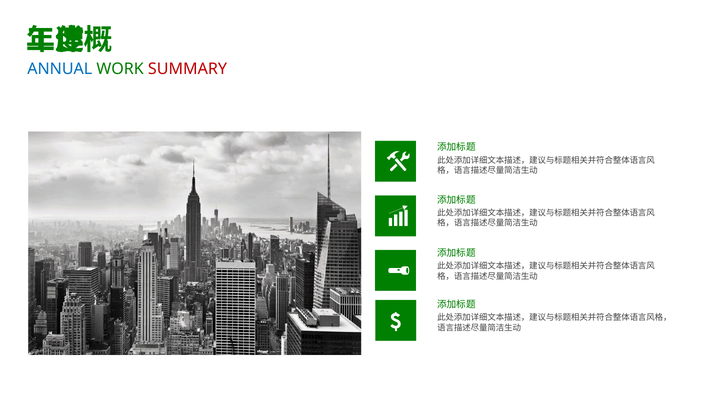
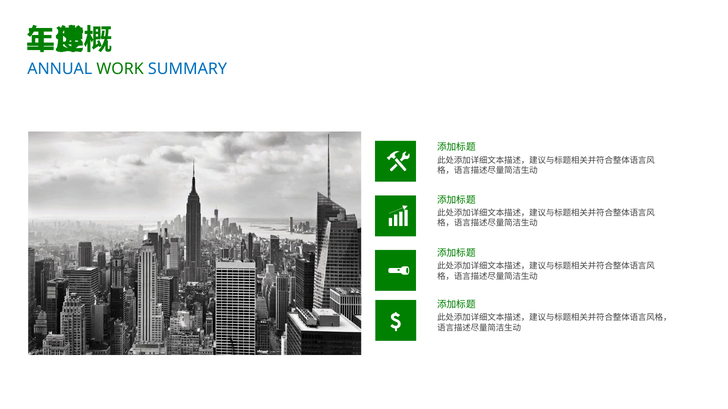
SUMMARY colour: red -> blue (188, 69)
